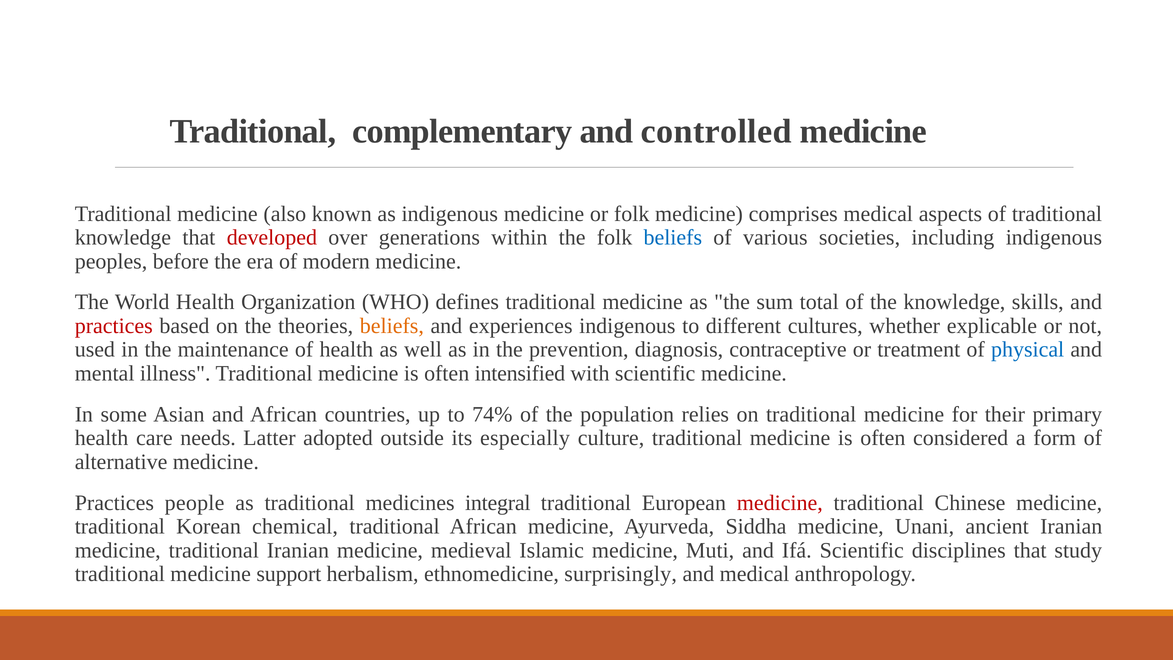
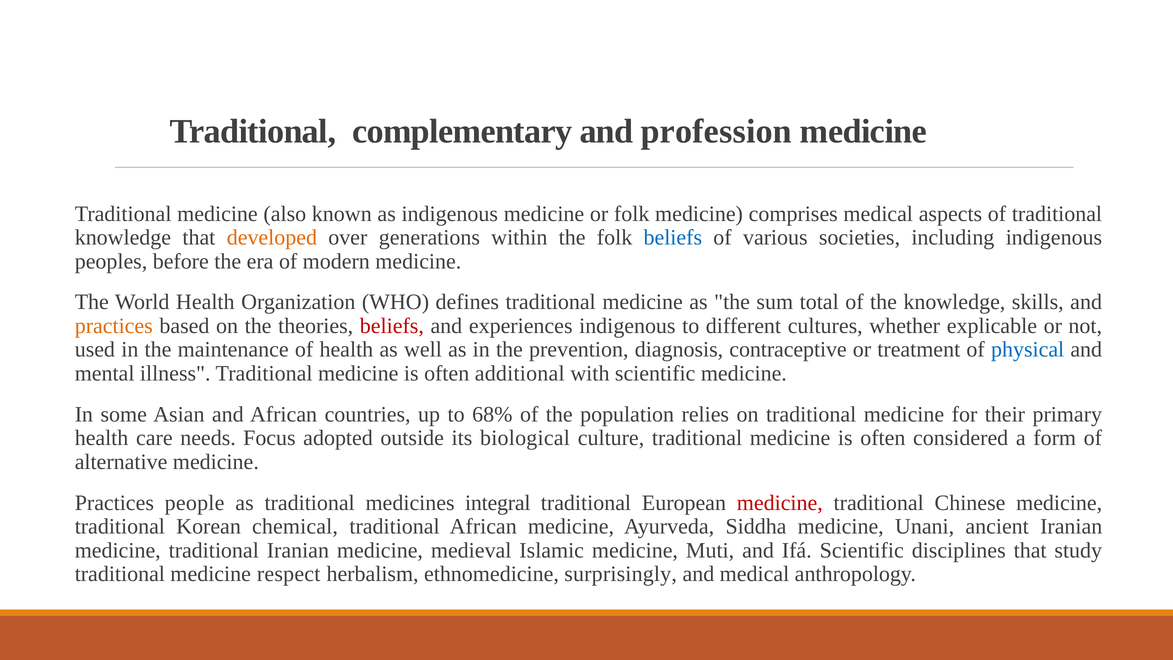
controlled: controlled -> profession (716, 131)
developed colour: red -> orange (272, 237)
practices colour: red -> orange (114, 326)
beliefs colour: orange -> red (392, 326)
intensified: intensified -> additional (520, 373)
74%: 74% -> 68% (492, 414)
Latter: Latter -> Focus (269, 438)
especially: especially -> biological (525, 438)
support: support -> respect (289, 574)
